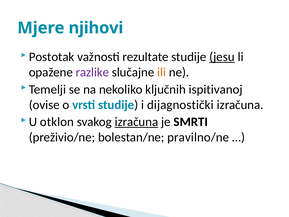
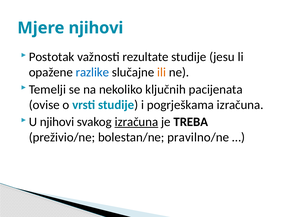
jesu underline: present -> none (222, 57)
razlike colour: purple -> blue (92, 72)
ispitivanoj: ispitivanoj -> pacijenata (216, 89)
dijagnostički: dijagnostički -> pogrješkama (180, 105)
U otklon: otklon -> njihovi (57, 122)
SMRTI: SMRTI -> TREBA (191, 122)
